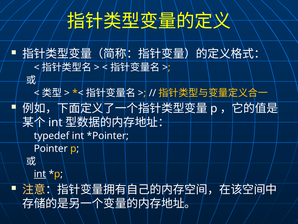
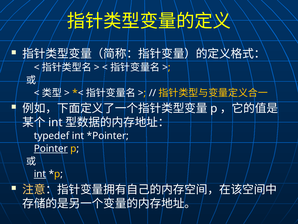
Pointer underline: none -> present (51, 148)
